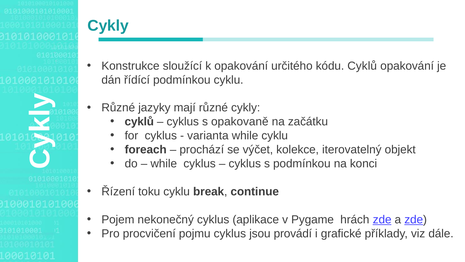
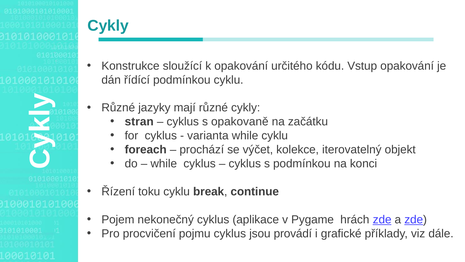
kódu Cyklů: Cyklů -> Vstup (362, 66)
cyklů: cyklů -> stran (139, 122)
